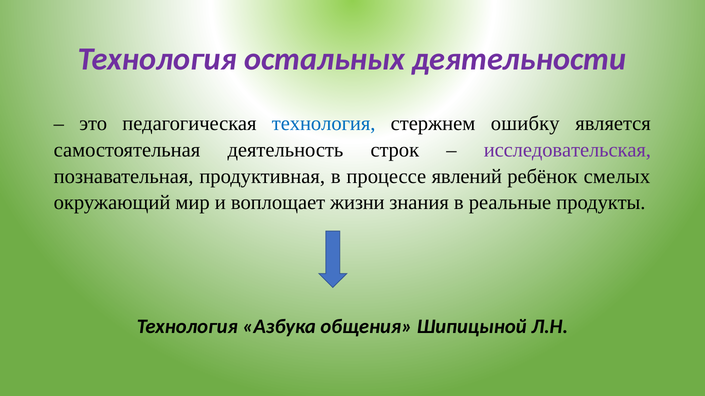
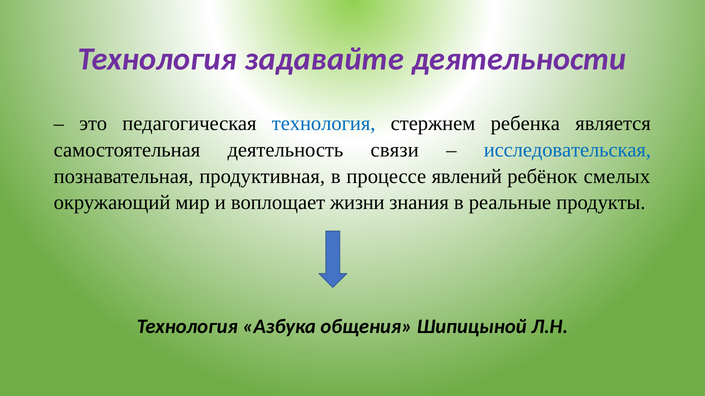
остальных: остальных -> задавайте (324, 59)
ошибку: ошибку -> ребенка (525, 124)
строк: строк -> связи (395, 150)
исследовательская colour: purple -> blue (567, 150)
